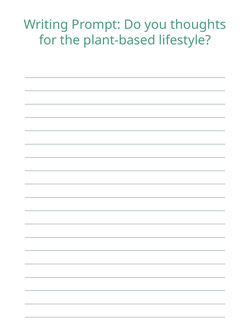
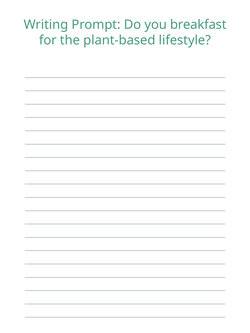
thoughts: thoughts -> breakfast (198, 25)
